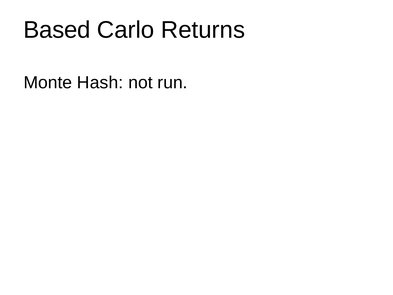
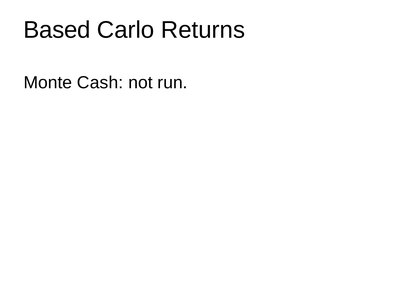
Hash: Hash -> Cash (100, 82)
